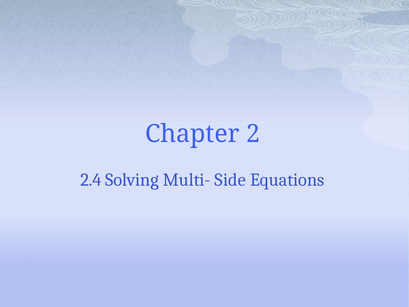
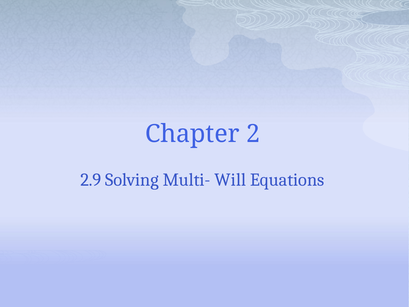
2.4: 2.4 -> 2.9 (91, 180)
Side: Side -> Will (230, 180)
